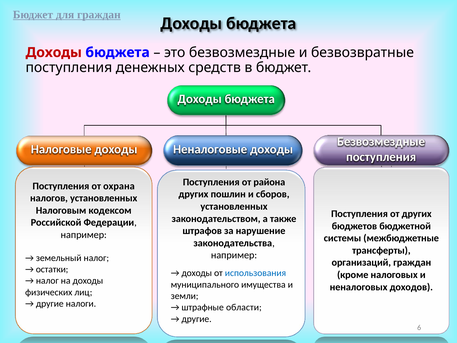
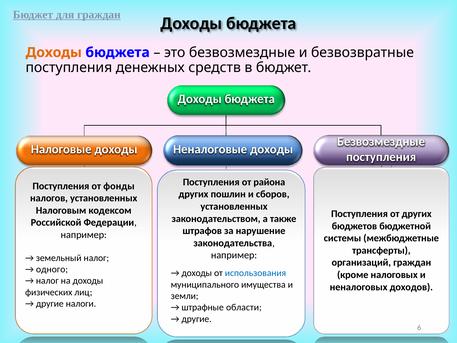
Доходы colour: red -> orange (54, 52)
охрана: охрана -> фонды (119, 186)
остатки: остатки -> одного (52, 269)
